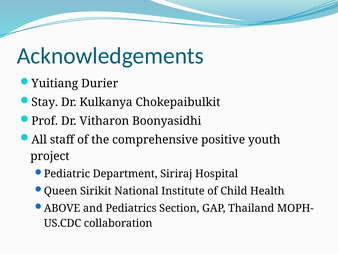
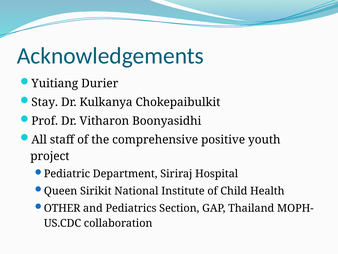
ABOVE: ABOVE -> OTHER (62, 208)
